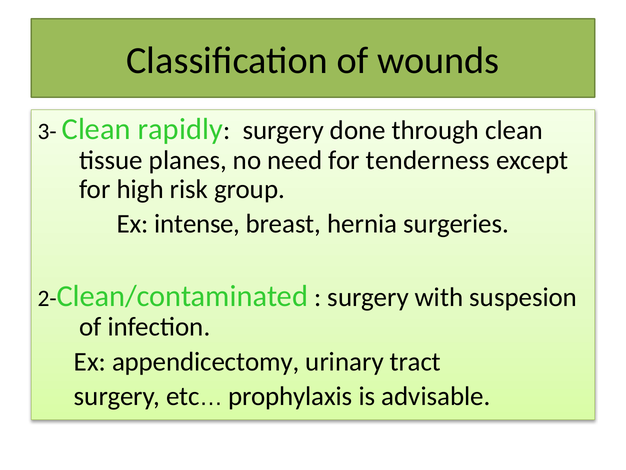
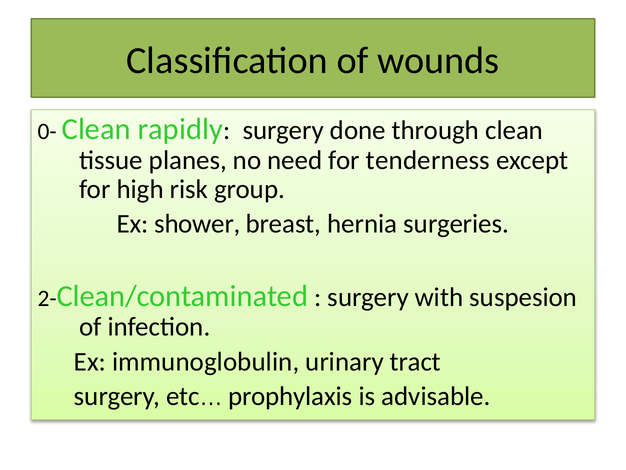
3-: 3- -> 0- (47, 131)
intense: intense -> shower (197, 224)
appendicectomy: appendicectomy -> immunoglobulin (206, 361)
